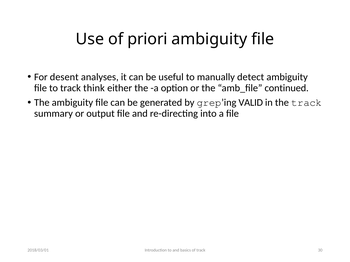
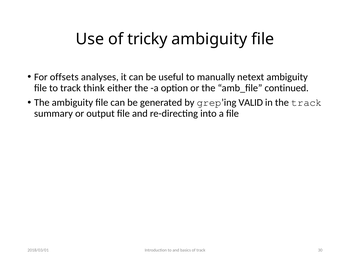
priori: priori -> tricky (147, 39)
desent: desent -> offsets (64, 77)
detect: detect -> netext (251, 77)
